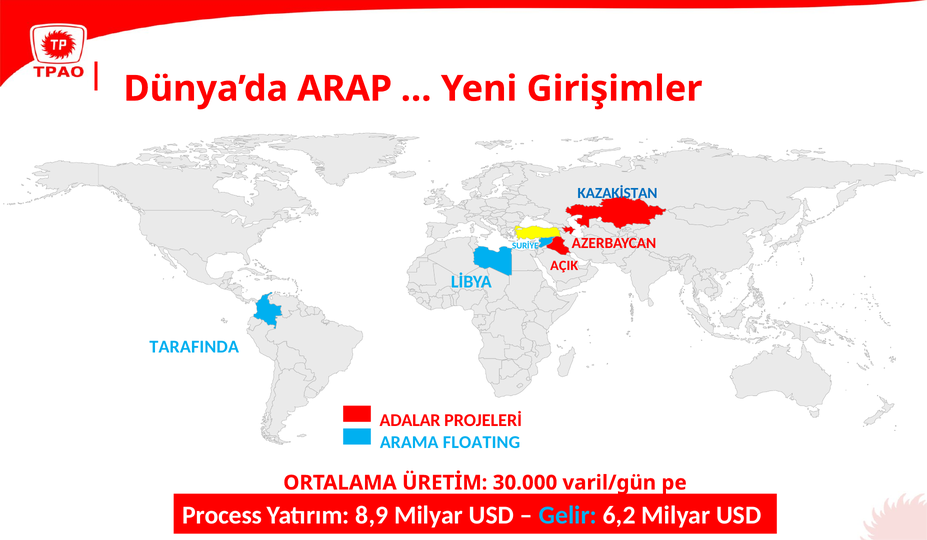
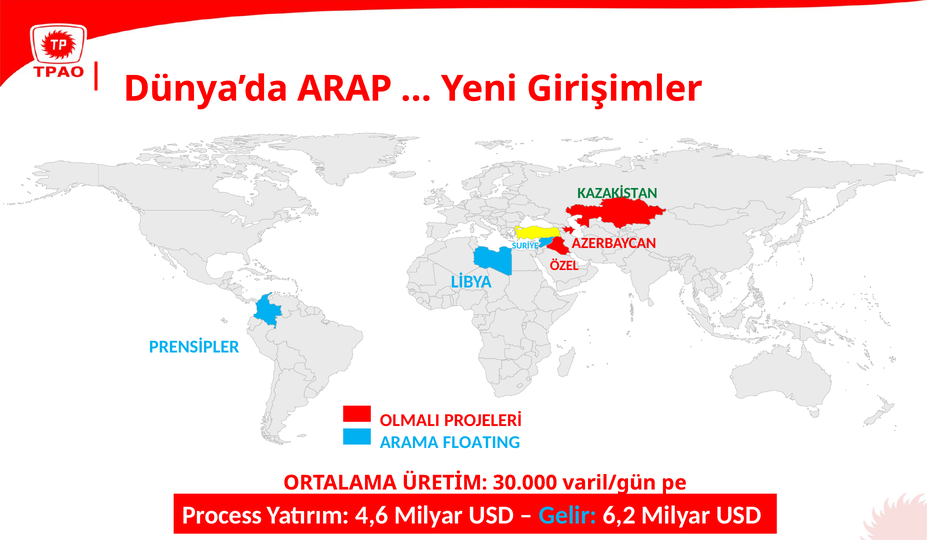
KAZAKİSTAN colour: blue -> green (617, 193)
AÇIK: AÇIK -> ÖZEL (564, 266)
TARAFINDA: TARAFINDA -> PRENSİPLER (194, 347)
ADALAR: ADALAR -> OLMALI (410, 421)
8,9: 8,9 -> 4,6 (372, 516)
